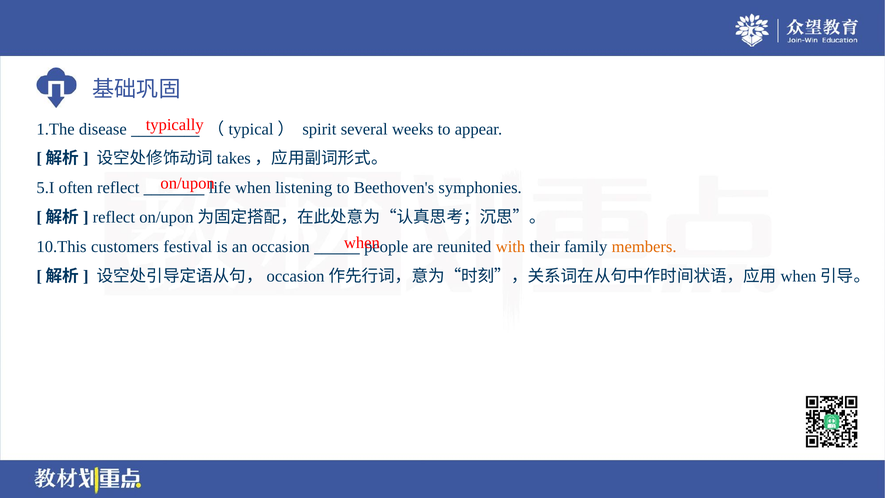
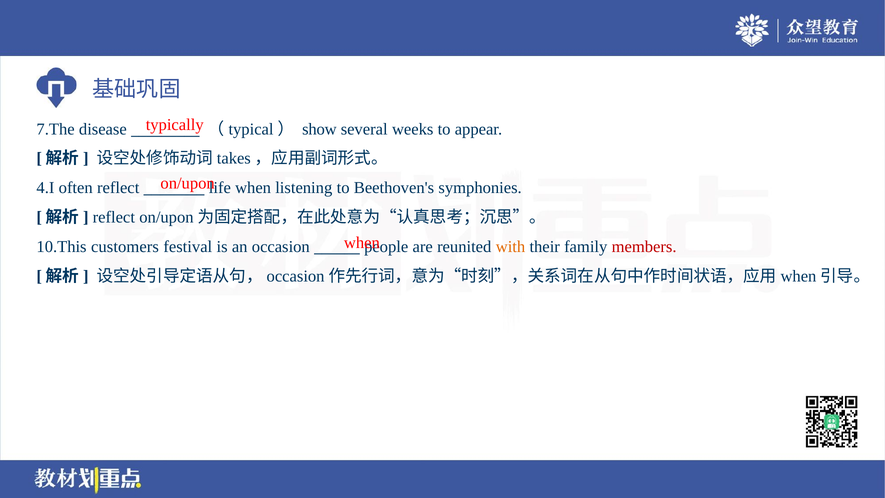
1.The: 1.The -> 7.The (56, 129)
spirit: spirit -> show (319, 129)
5.I: 5.I -> 4.I (45, 188)
members colour: orange -> red (644, 247)
